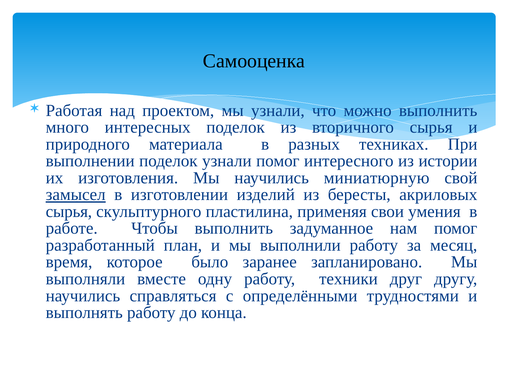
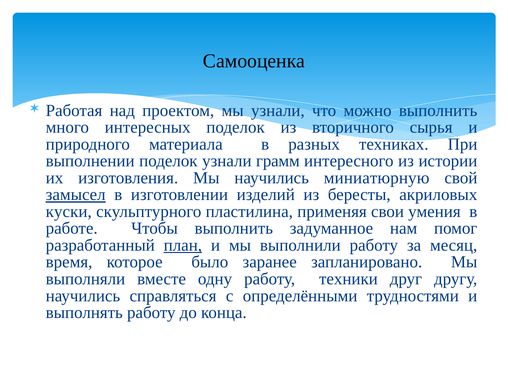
узнали помог: помог -> грамм (278, 161)
сырья: сырья -> куски (69, 212)
план underline: none -> present (183, 245)
